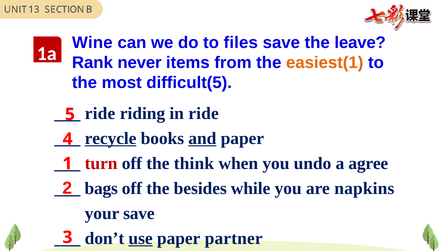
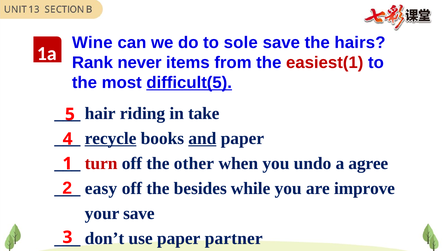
files: files -> sole (241, 43)
leave: leave -> hairs (360, 43)
easiest(1 colour: orange -> red (325, 63)
difficult(5 underline: none -> present (189, 83)
ride: ride -> hair (100, 114)
in ride: ride -> take (204, 114)
think: think -> other (194, 164)
bags: bags -> easy (101, 189)
napkins: napkins -> improve (364, 189)
use underline: present -> none (141, 239)
